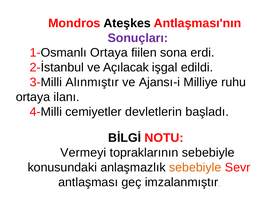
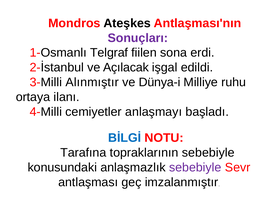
1-Osmanlı Ortaya: Ortaya -> Telgraf (109, 53)
Ajansı-i: Ajansı-i -> Dünya-i (160, 83)
devletlerin: devletlerin -> anlaşmayı (154, 112)
BİLGİ colour: black -> blue (125, 138)
Vermeyi: Vermeyi -> Tarafına (83, 153)
sebebiyle colour: orange -> purple (195, 168)
